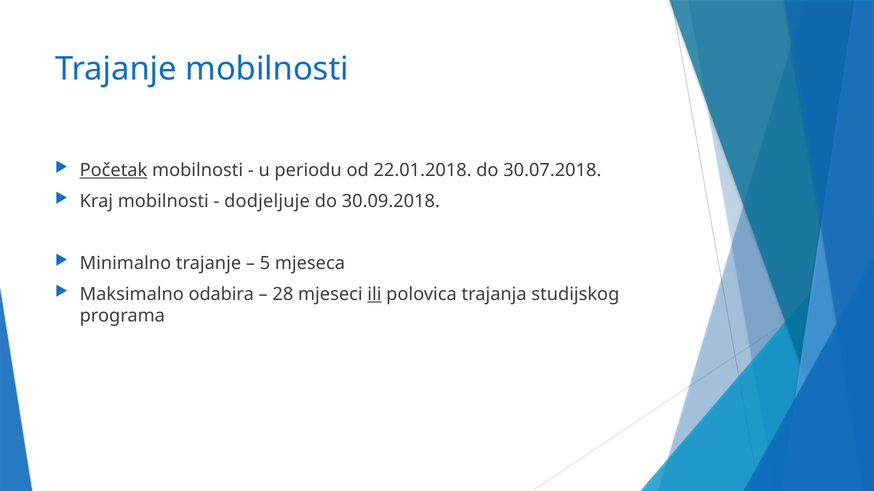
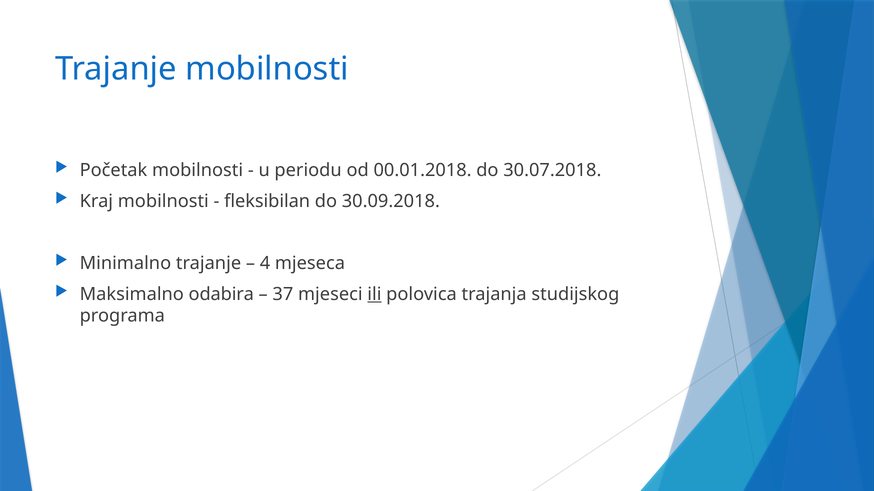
Početak underline: present -> none (114, 170)
22.01.2018: 22.01.2018 -> 00.01.2018 (423, 170)
dodjeljuje: dodjeljuje -> fleksibilan (267, 201)
5: 5 -> 4 (265, 263)
28: 28 -> 37 (283, 294)
